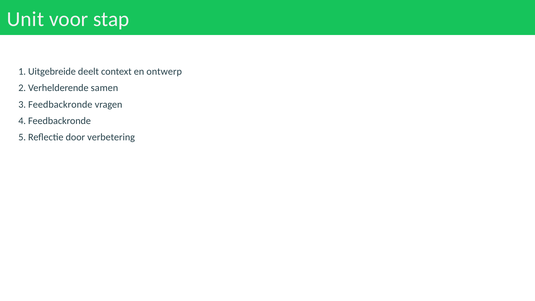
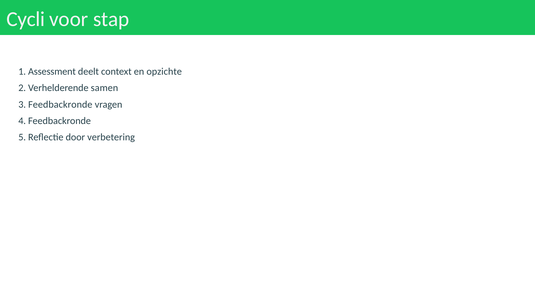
Unit: Unit -> Cycli (26, 19)
Uitgebreide: Uitgebreide -> Assessment (52, 72)
ontwerp: ontwerp -> opzichte (164, 72)
